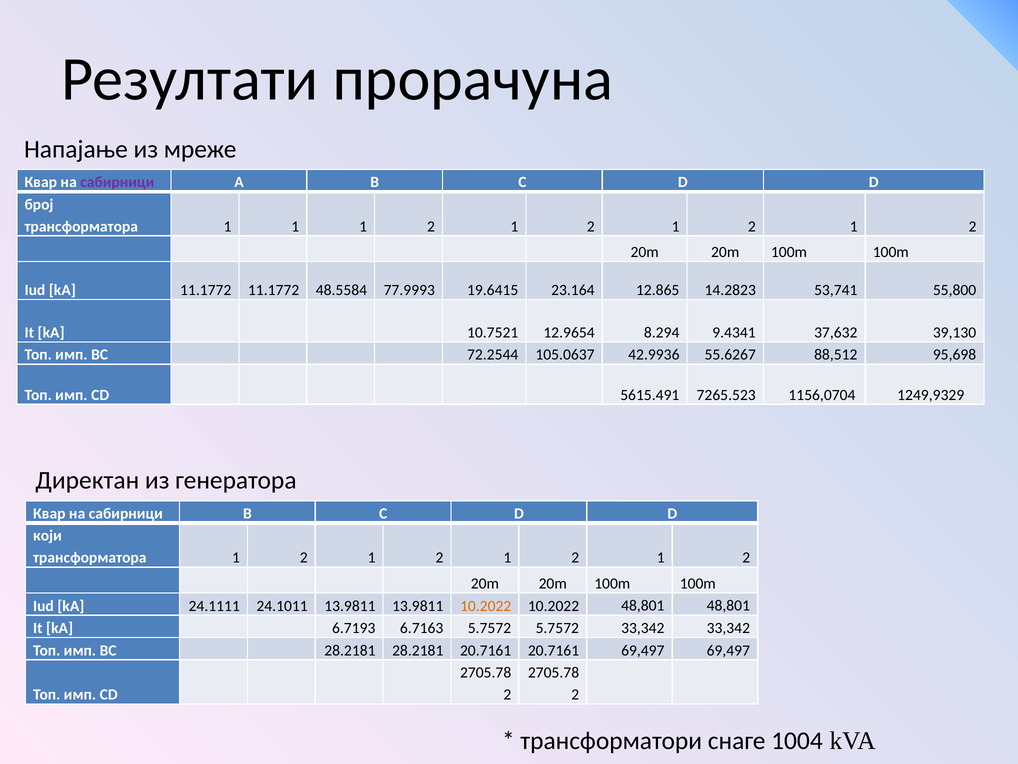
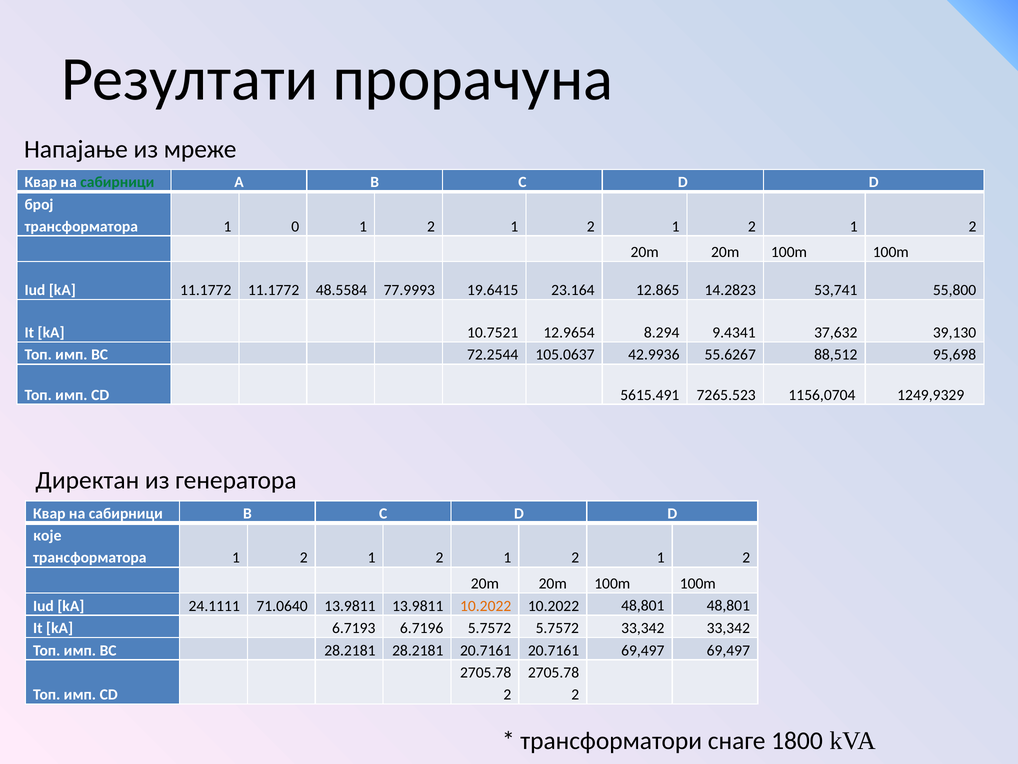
сабирници colour: purple -> green (117, 182)
трансформатора 1 1: 1 -> 0 (295, 226)
који: који -> које (47, 535)
24.1011: 24.1011 -> 71.0640 (282, 606)
6.7163: 6.7163 -> 6.7196 (422, 628)
1004: 1004 -> 1800 (797, 740)
